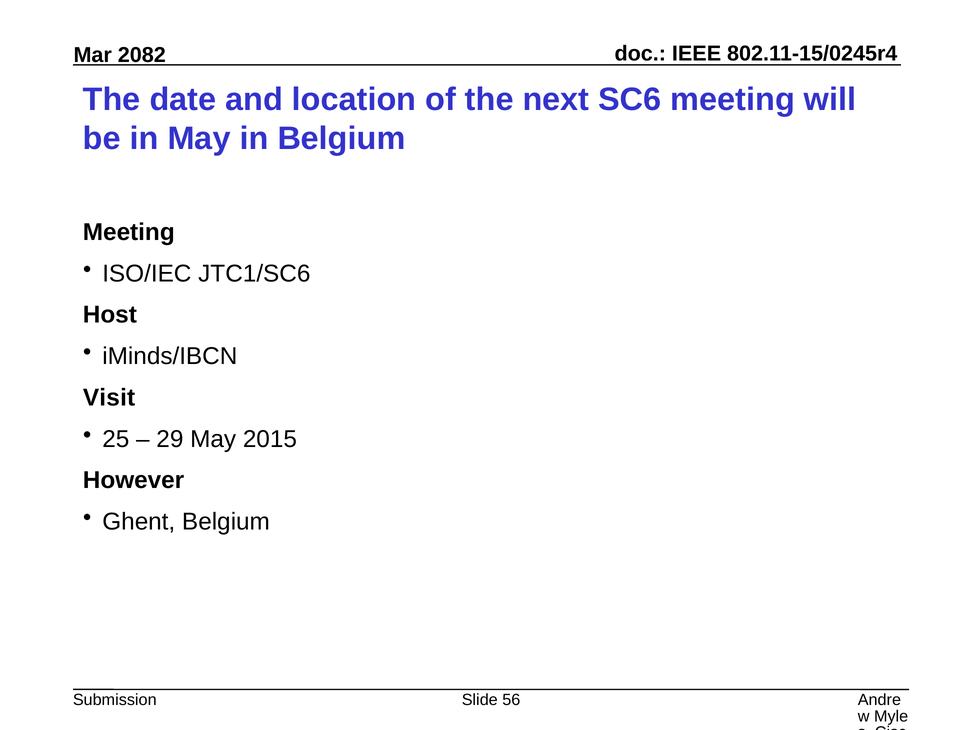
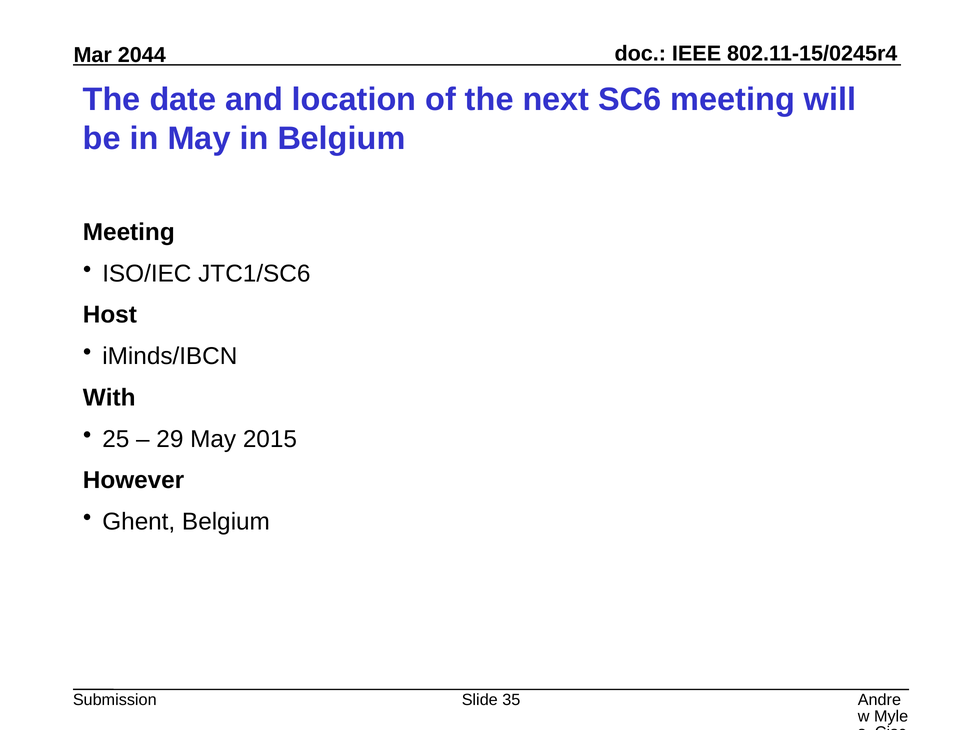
2082: 2082 -> 2044 (142, 55)
Visit: Visit -> With (109, 398)
56: 56 -> 35 (511, 701)
